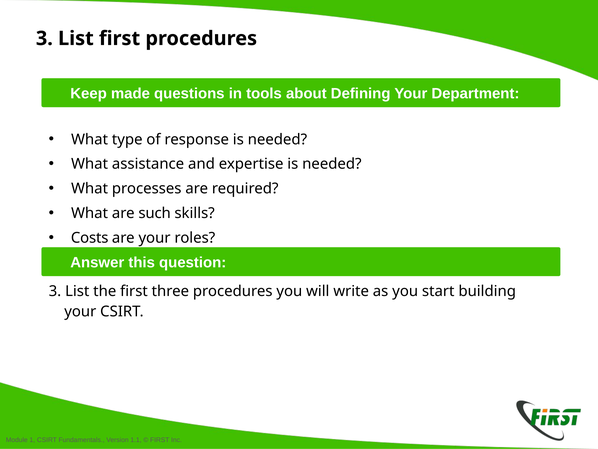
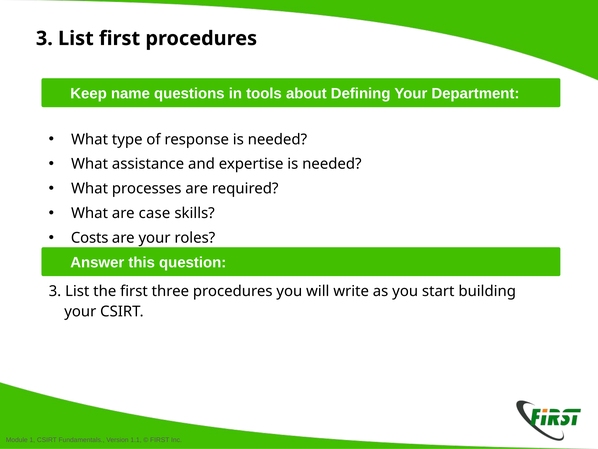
made: made -> name (130, 94)
such: such -> case (154, 213)
